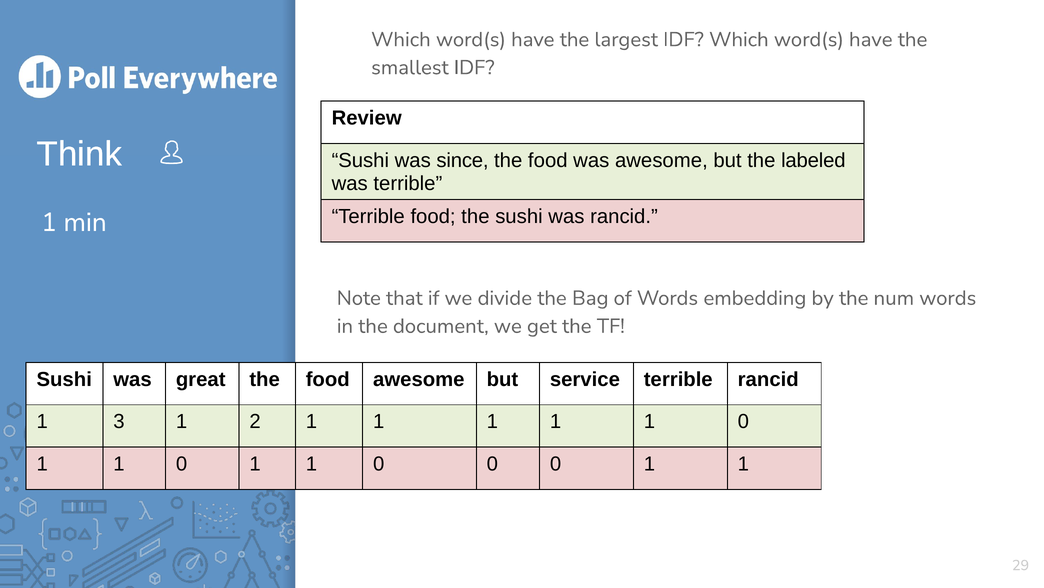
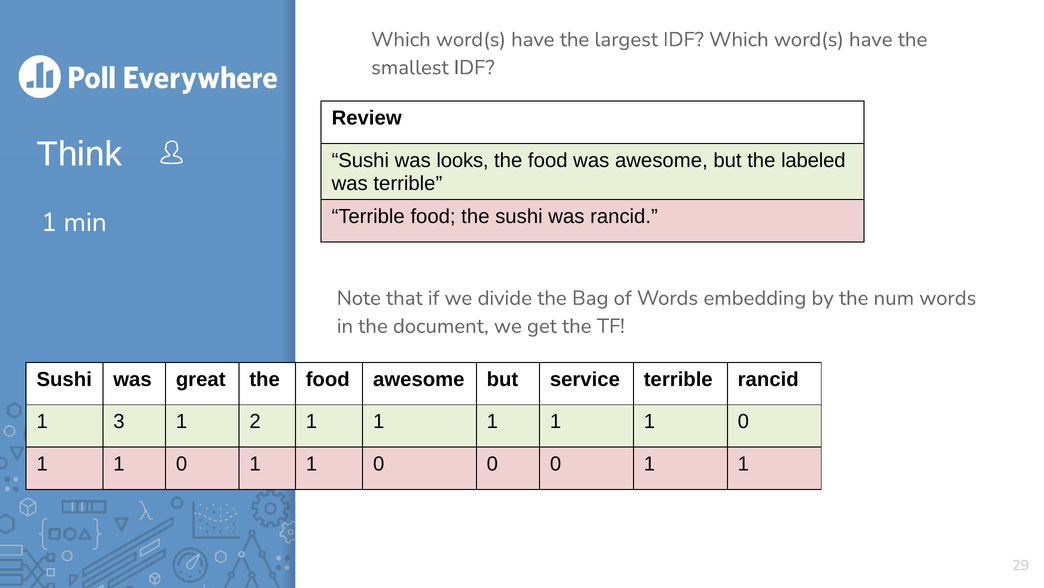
since: since -> looks (463, 160)
